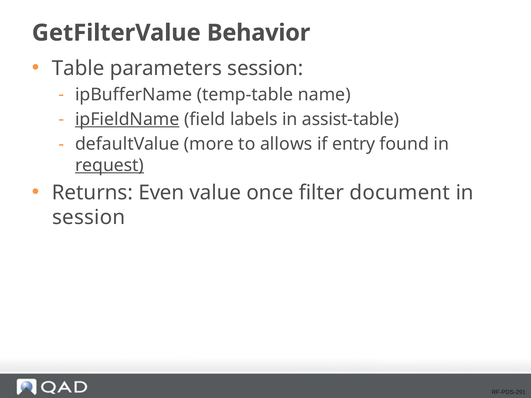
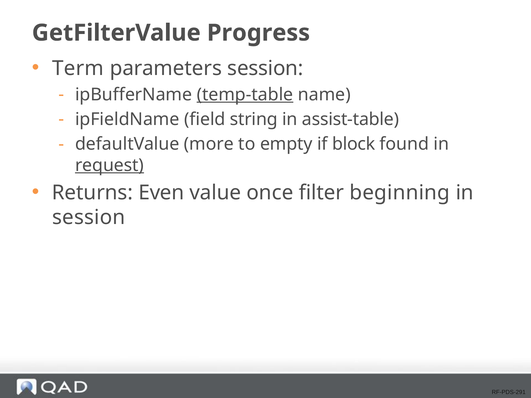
Behavior: Behavior -> Progress (258, 33)
Table: Table -> Term (78, 68)
temp-table underline: none -> present (245, 95)
ipFieldName underline: present -> none (127, 119)
labels: labels -> string (254, 119)
allows: allows -> empty (286, 144)
entry: entry -> block (354, 144)
document: document -> beginning (400, 193)
